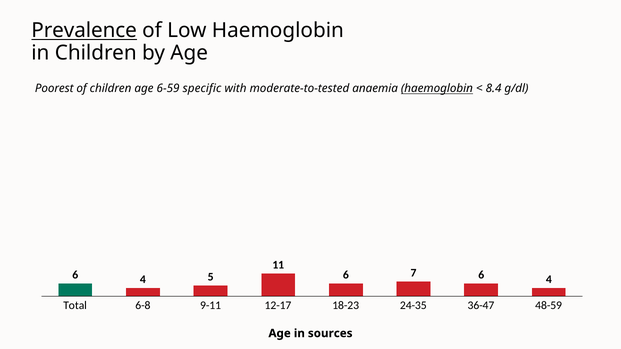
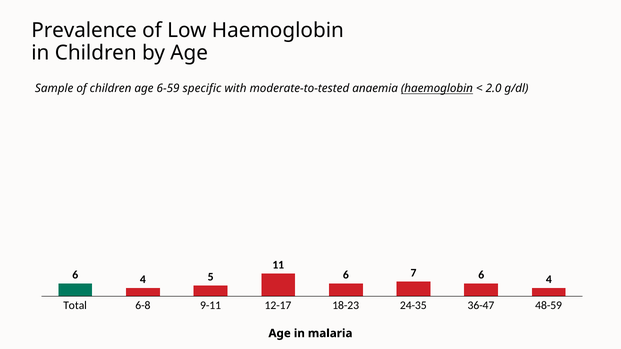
Prevalence underline: present -> none (84, 31)
Poorest: Poorest -> Sample (54, 89)
8.4: 8.4 -> 2.0 (494, 89)
sources: sources -> malaria (330, 334)
